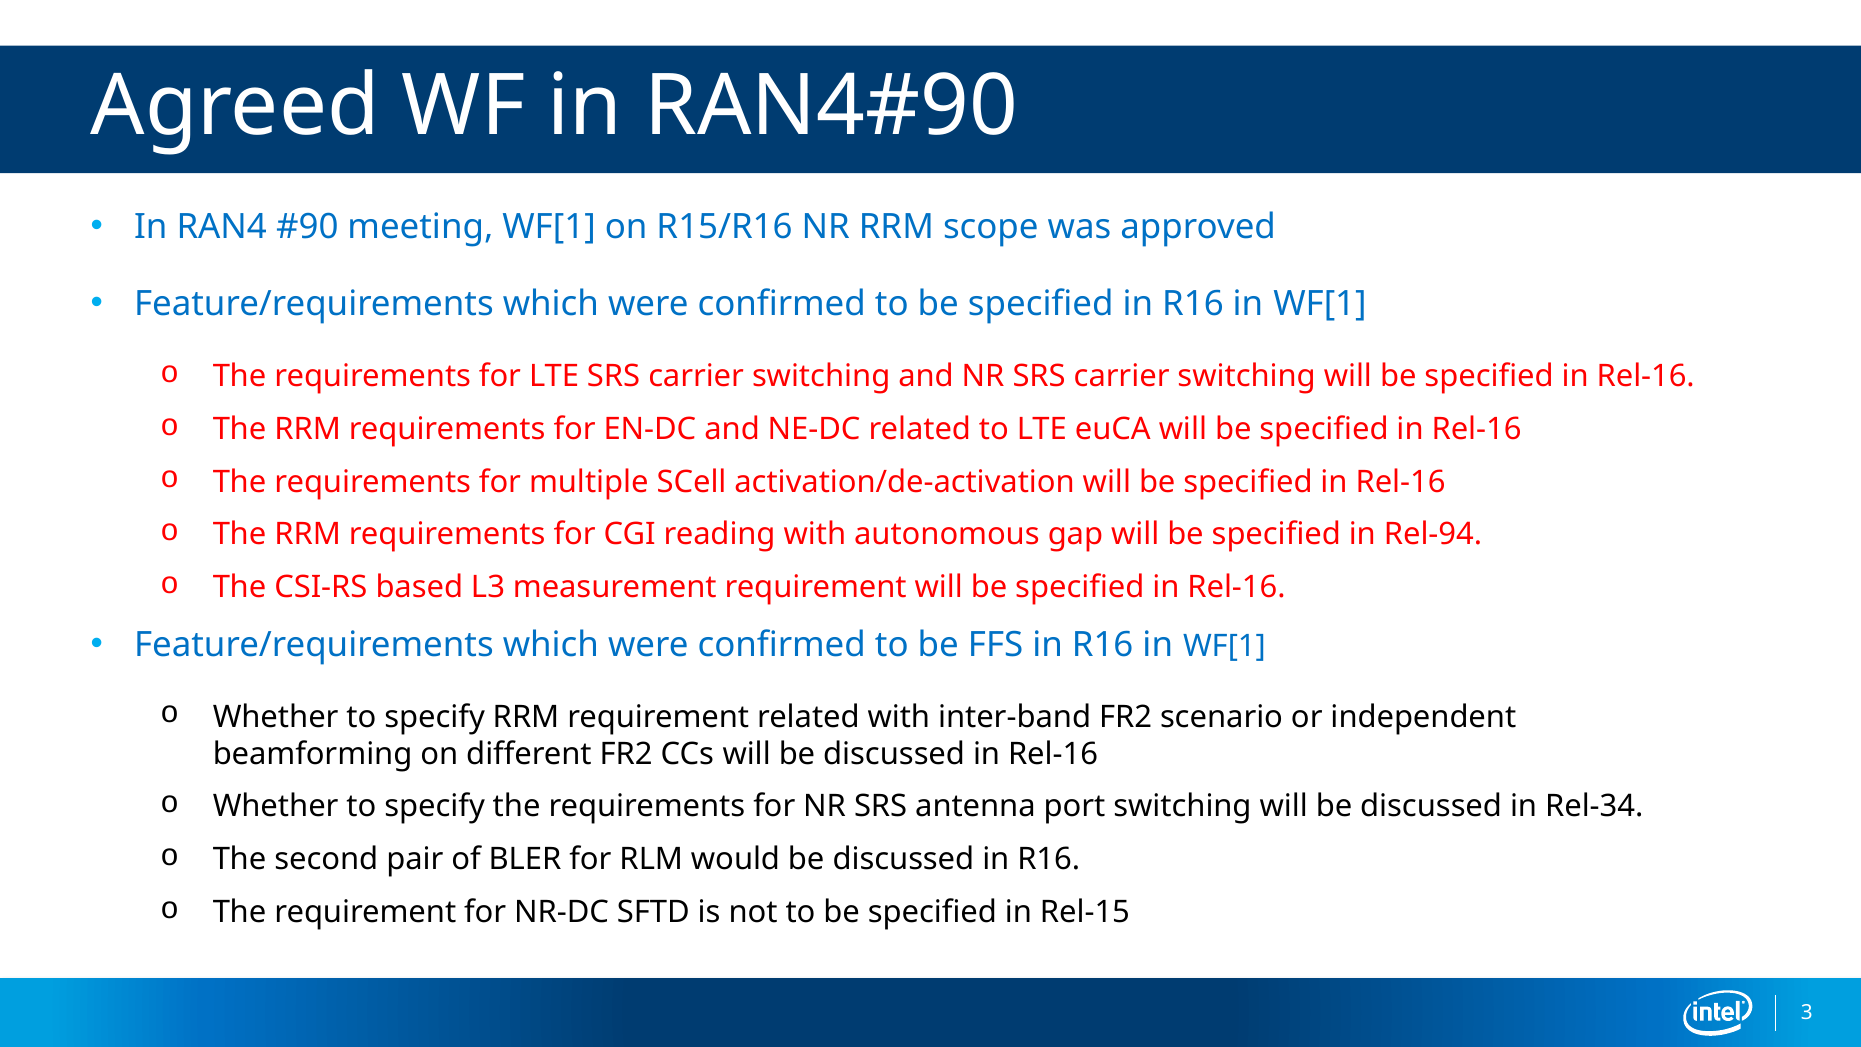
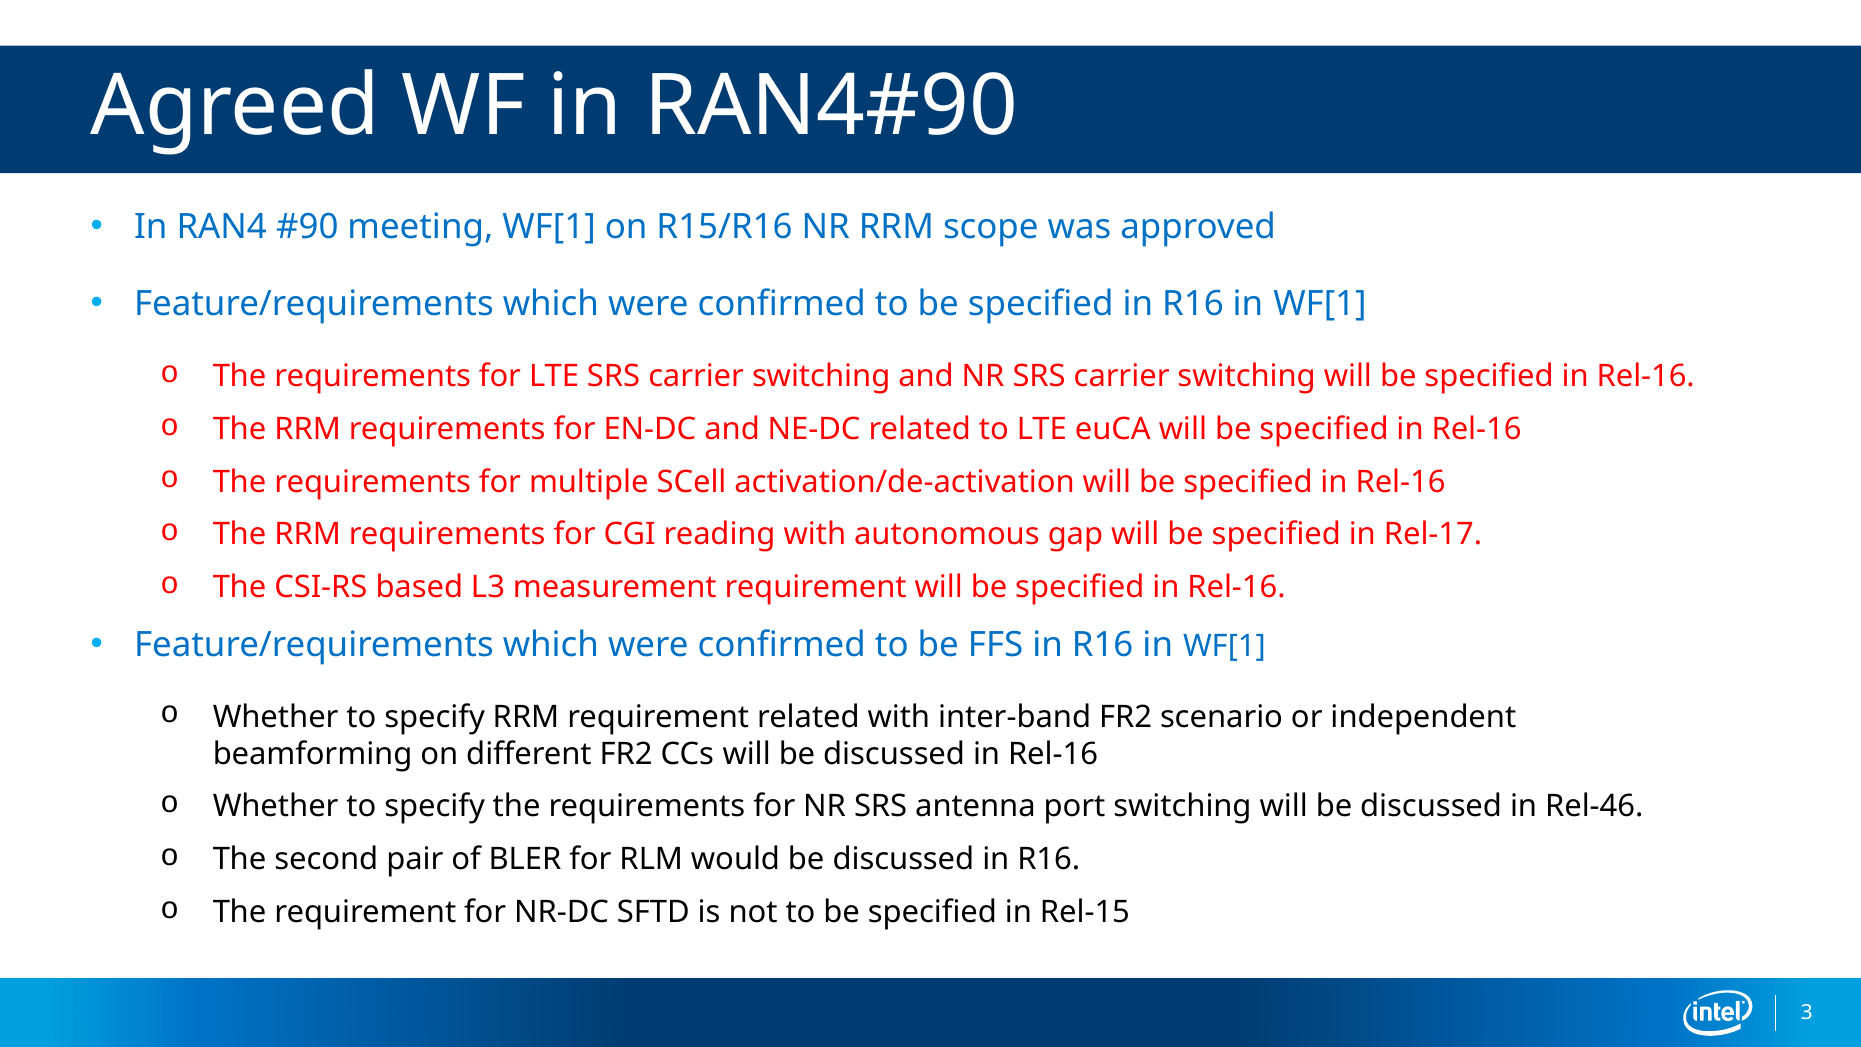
Rel-94: Rel-94 -> Rel-17 (1433, 534)
Rel-34: Rel-34 -> Rel-46 (1594, 807)
